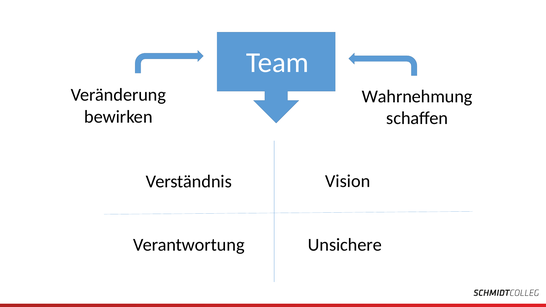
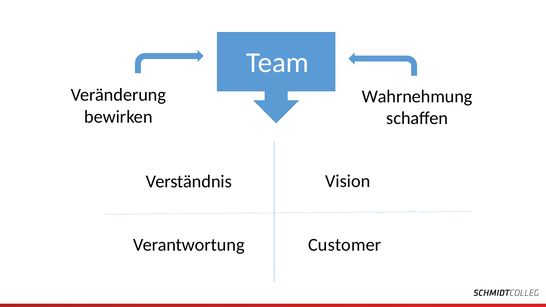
Unsichere: Unsichere -> Customer (345, 245)
